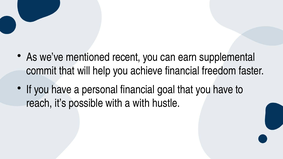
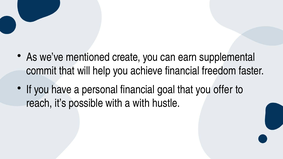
recent: recent -> create (126, 57)
that you have: have -> offer (223, 90)
